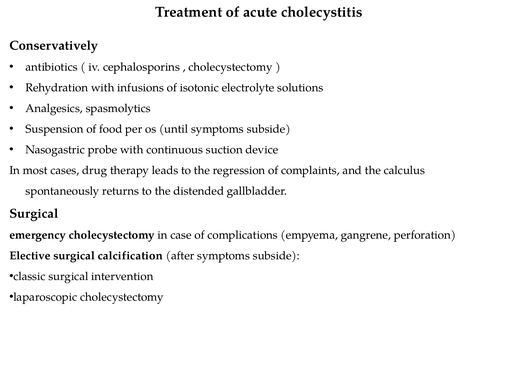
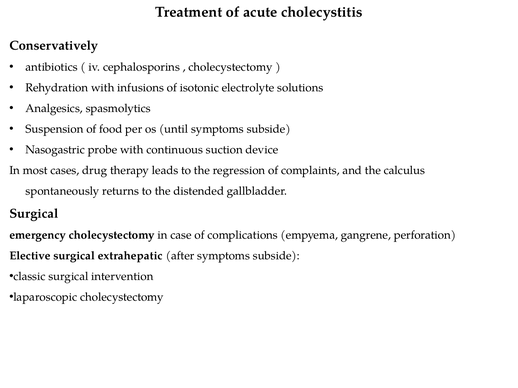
calcification: calcification -> extrahepatic (130, 256)
